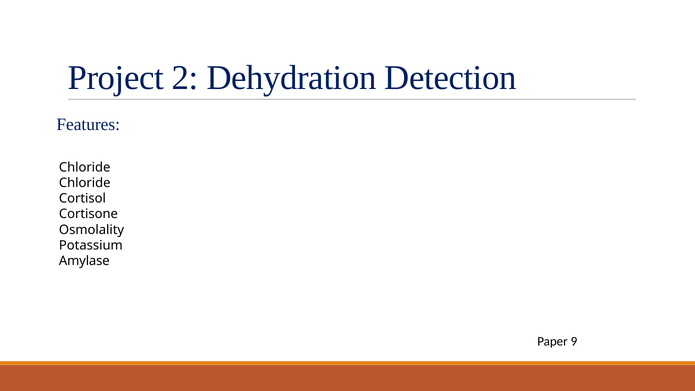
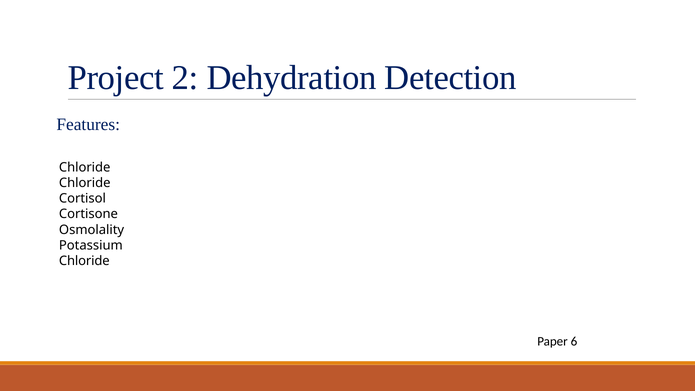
Amylase: Amylase -> Chloride (84, 261)
9: 9 -> 6 (574, 342)
